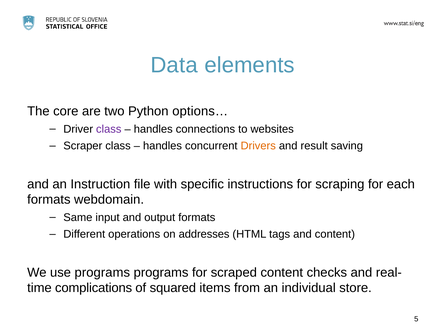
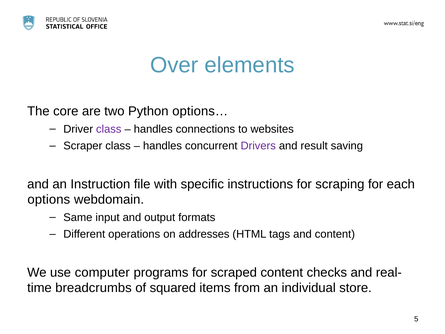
Data: Data -> Over (174, 65)
Drivers colour: orange -> purple (258, 146)
formats: formats -> options (49, 199)
use programs: programs -> computer (102, 272)
complications: complications -> breadcrumbs (93, 288)
